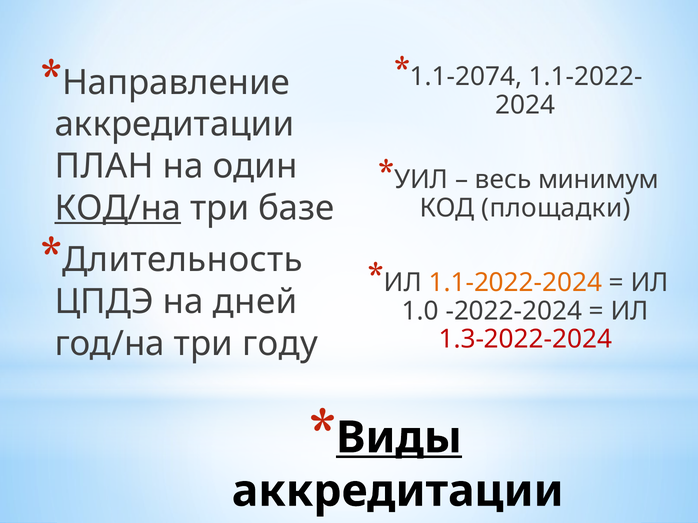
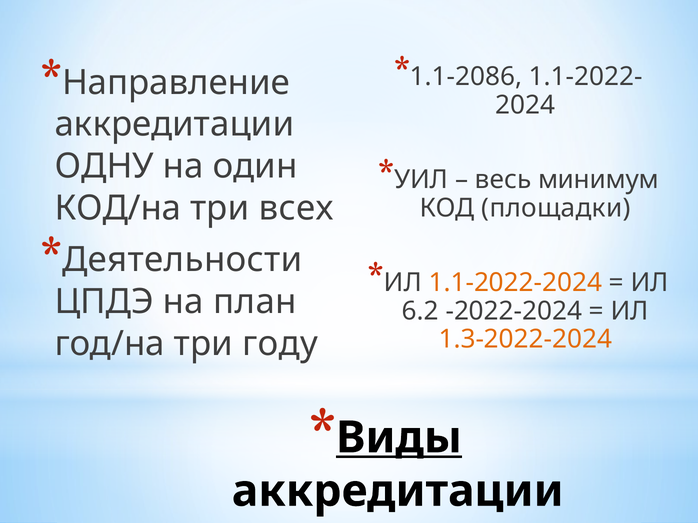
1.1-2074: 1.1-2074 -> 1.1-2086 (466, 77)
ПЛАН: ПЛАН -> ОДНУ (104, 166)
КОД/на underline: present -> none (118, 208)
базе: базе -> всех (296, 208)
Длительность: Длительность -> Деятельности (182, 260)
дней: дней -> план (255, 302)
1.0: 1.0 -> 6.2 (420, 311)
1.3-2022-2024 colour: red -> orange (525, 340)
